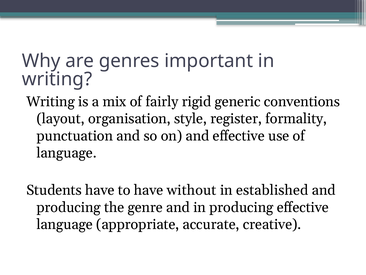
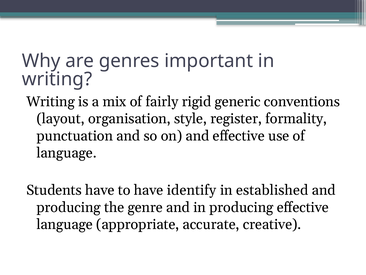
without: without -> identify (192, 190)
